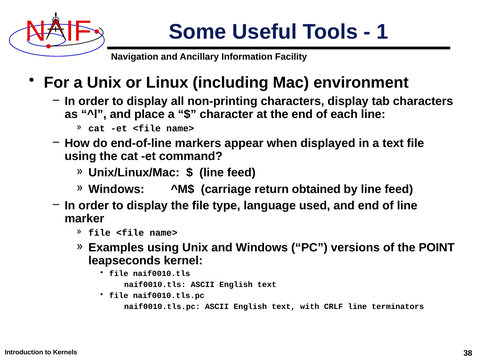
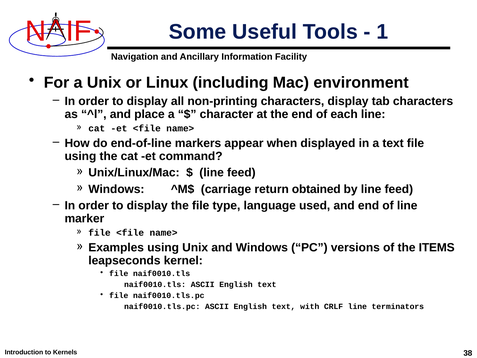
POINT: POINT -> ITEMS (437, 248)
